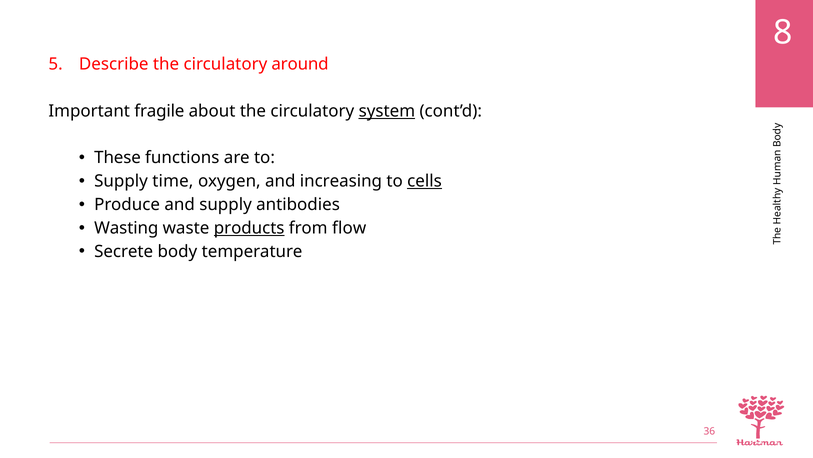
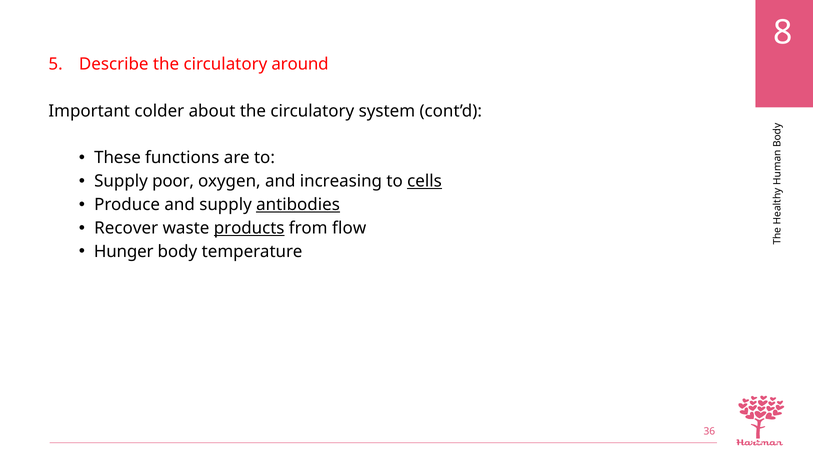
fragile: fragile -> colder (159, 111)
system underline: present -> none (387, 111)
time: time -> poor (173, 181)
antibodies underline: none -> present (298, 204)
Wasting: Wasting -> Recover (126, 228)
Secrete: Secrete -> Hunger (124, 251)
